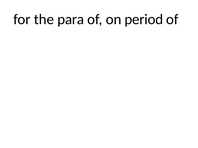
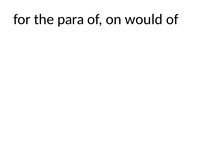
period: period -> would (144, 19)
